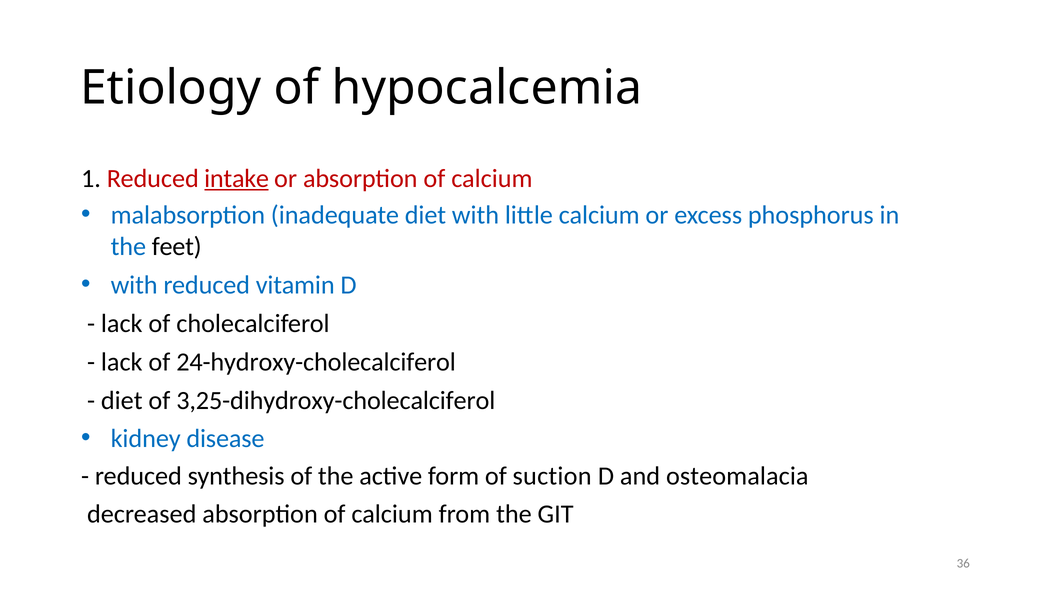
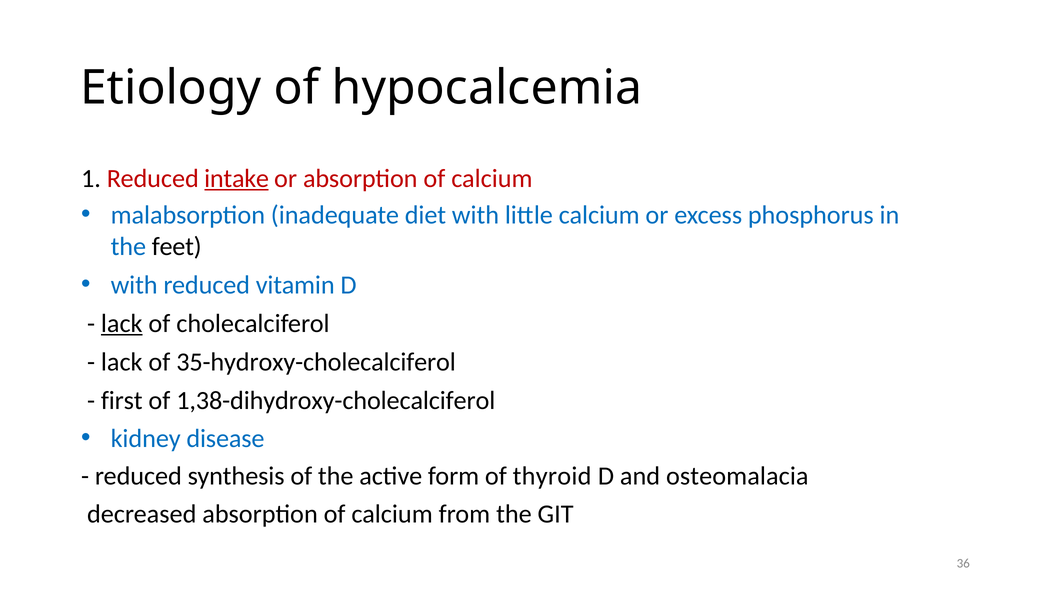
lack underline: none -> present (122, 324)
24-hydroxy-cholecalciferol: 24-hydroxy-cholecalciferol -> 35-hydroxy-cholecalciferol (316, 363)
diet: diet -> first (122, 401)
3,25-dihydroxy-cholecalciferol: 3,25-dihydroxy-cholecalciferol -> 1,38-dihydroxy-cholecalciferol (336, 401)
suction: suction -> thyroid (552, 477)
